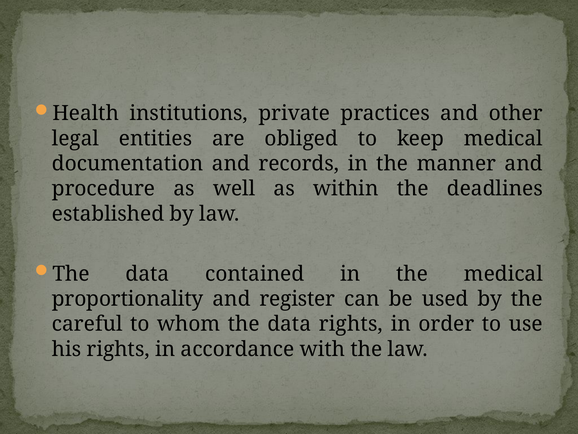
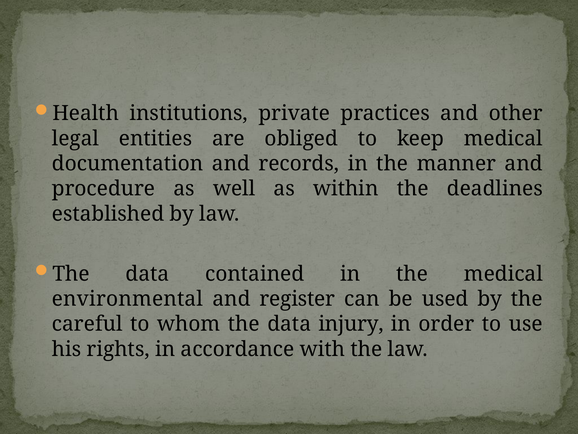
proportionality: proportionality -> environmental (128, 299)
data rights: rights -> injury (351, 324)
